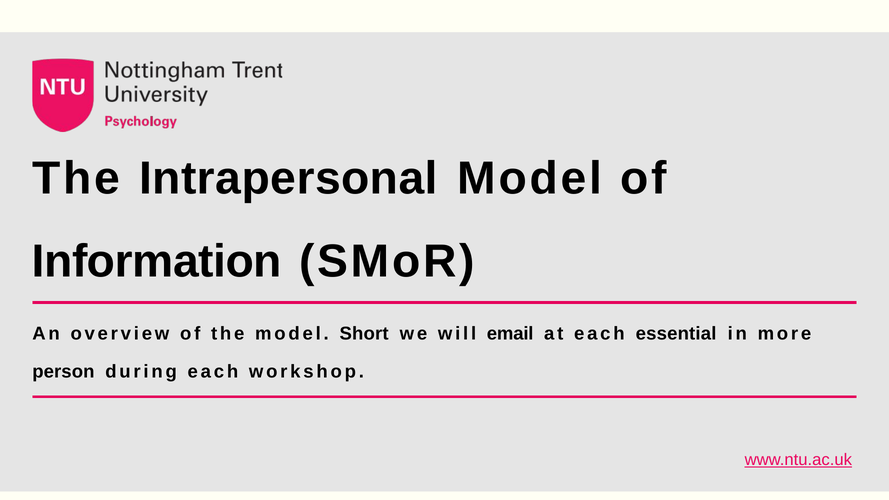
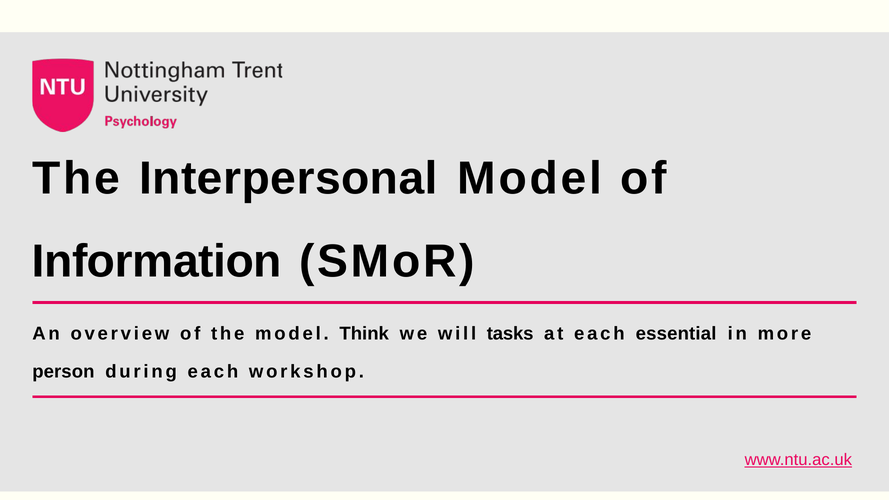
Intrapersonal: Intrapersonal -> Interpersonal (288, 178)
Short: Short -> Think (364, 334)
email: email -> tasks (510, 334)
